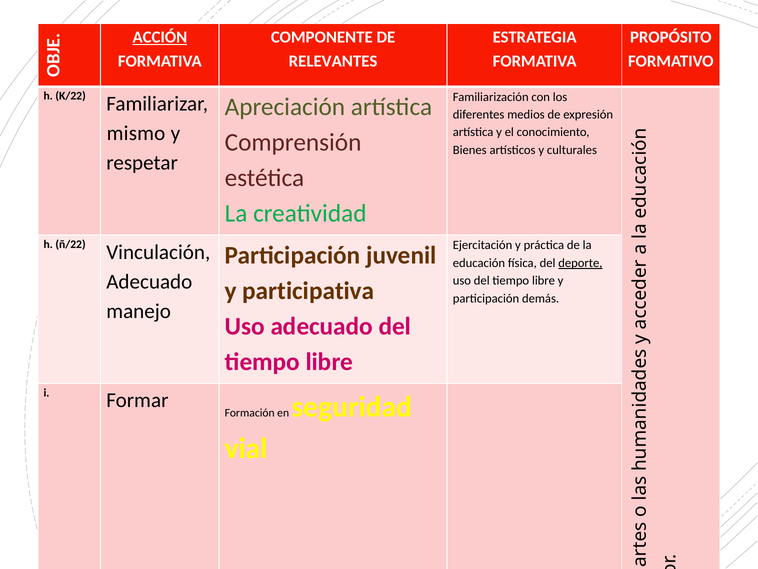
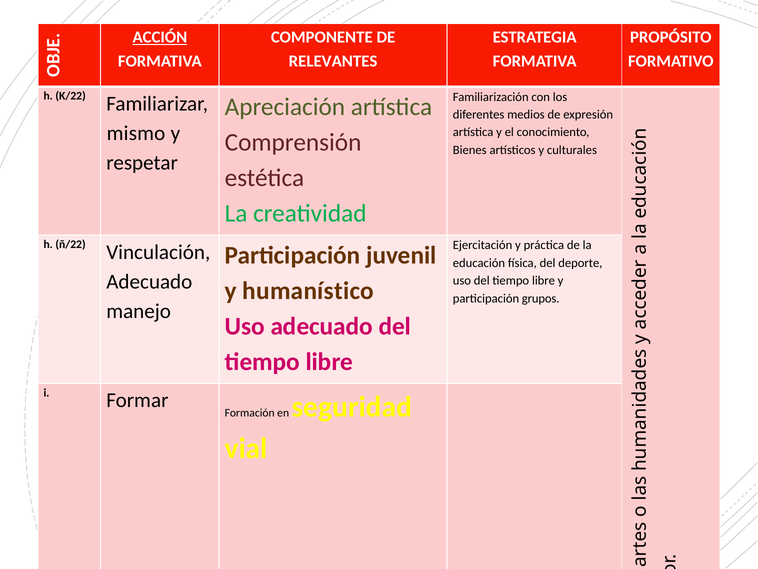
deporte underline: present -> none (580, 263)
participativa: participativa -> humanístico (308, 291)
demás: demás -> grupos (541, 298)
